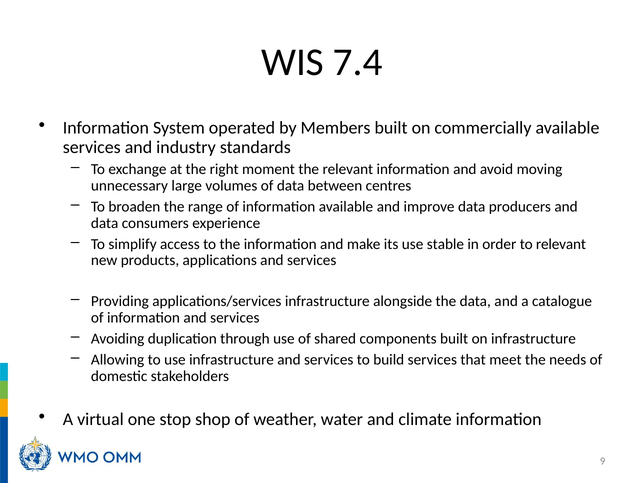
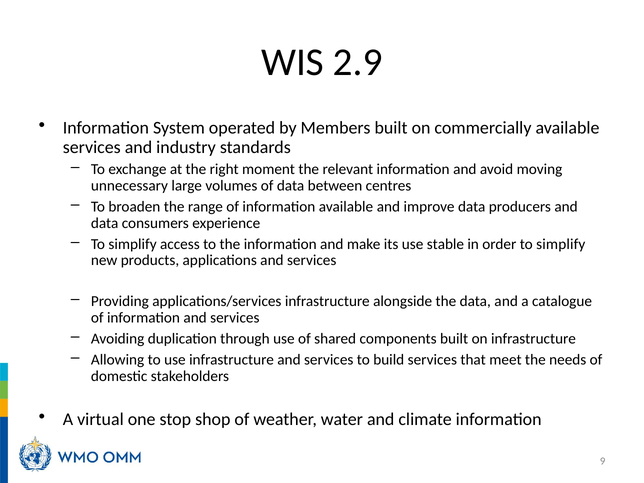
7.4: 7.4 -> 2.9 (358, 62)
order to relevant: relevant -> simplify (561, 244)
